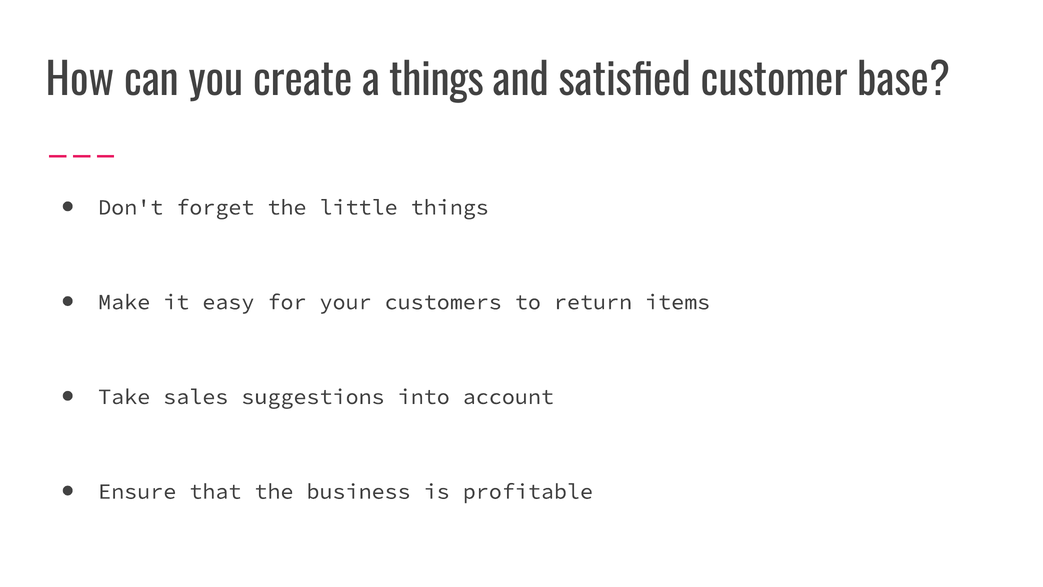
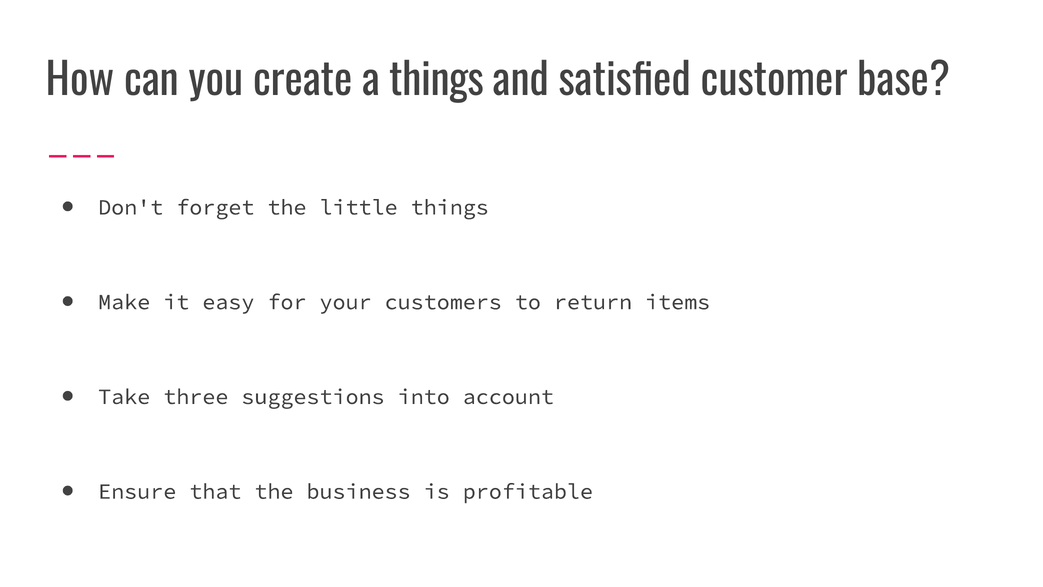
sales: sales -> three (196, 397)
